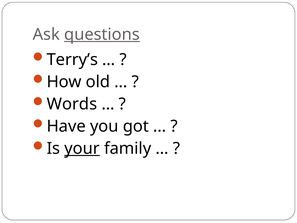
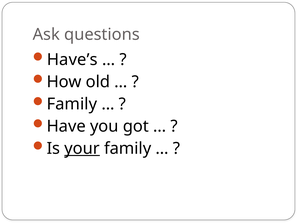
questions underline: present -> none (102, 34)
Terry’s: Terry’s -> Have’s (72, 60)
Words: Words -> Family (72, 104)
